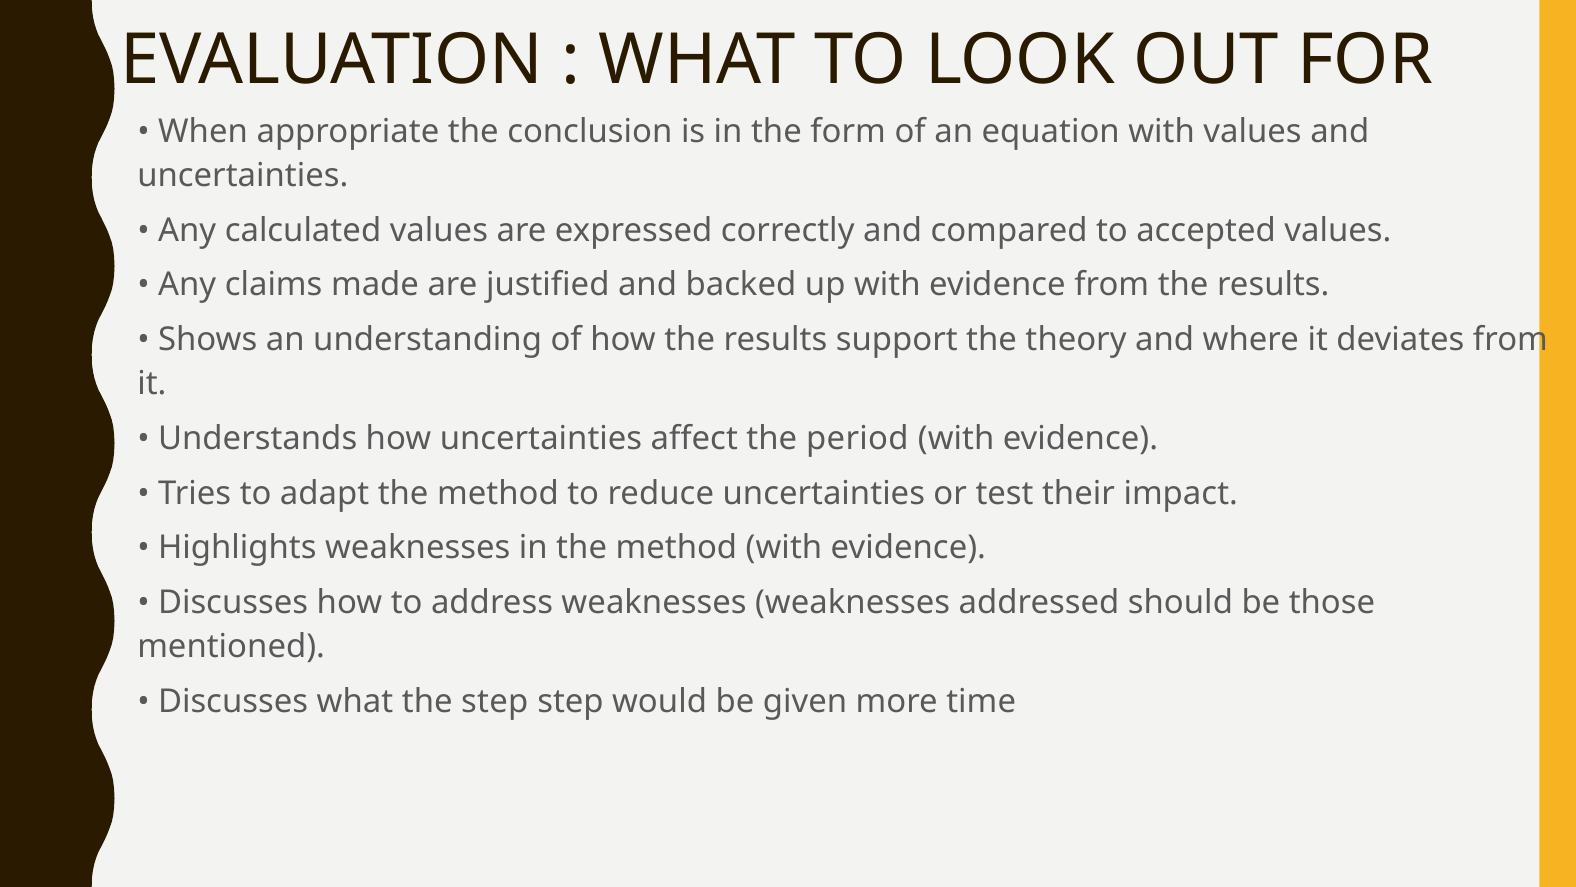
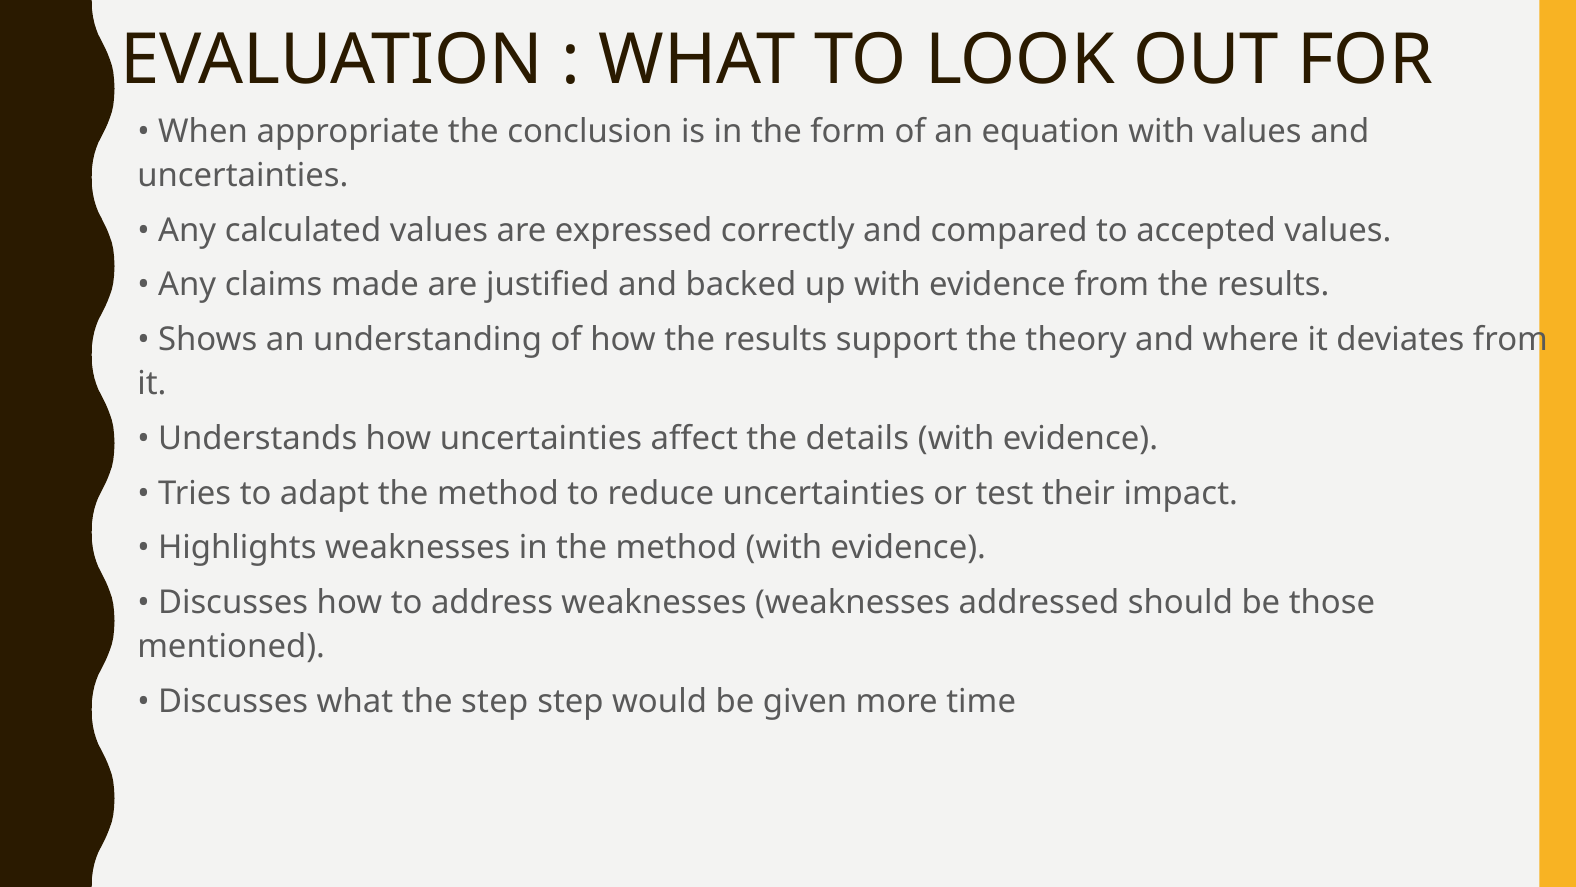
period: period -> details (857, 438)
